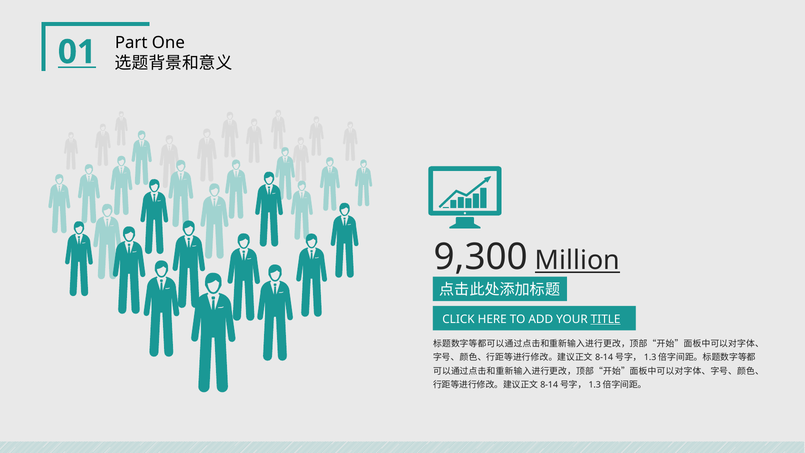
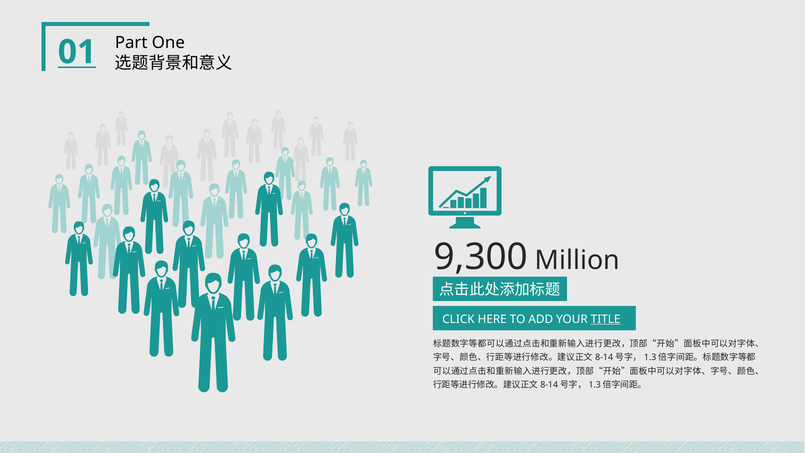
Million underline: present -> none (577, 260)
